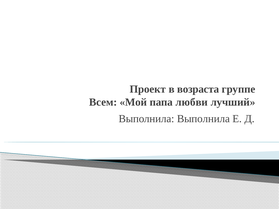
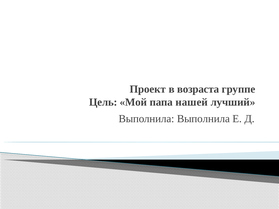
Всем: Всем -> Цель (103, 102)
любви: любви -> нашей (192, 102)
